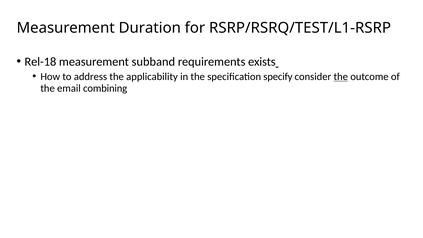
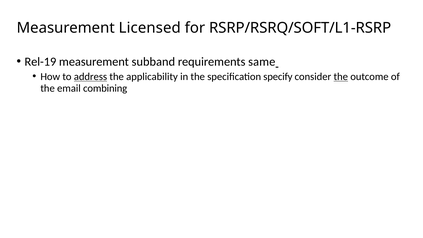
Duration: Duration -> Licensed (150, 28)
RSRP/RSRQ/TEST/L1-RSRP: RSRP/RSRQ/TEST/L1-RSRP -> RSRP/RSRQ/SOFT/L1-RSRP (300, 28)
Rel-18: Rel-18 -> Rel-19 (40, 62)
exists: exists -> same (262, 62)
address underline: none -> present (90, 77)
